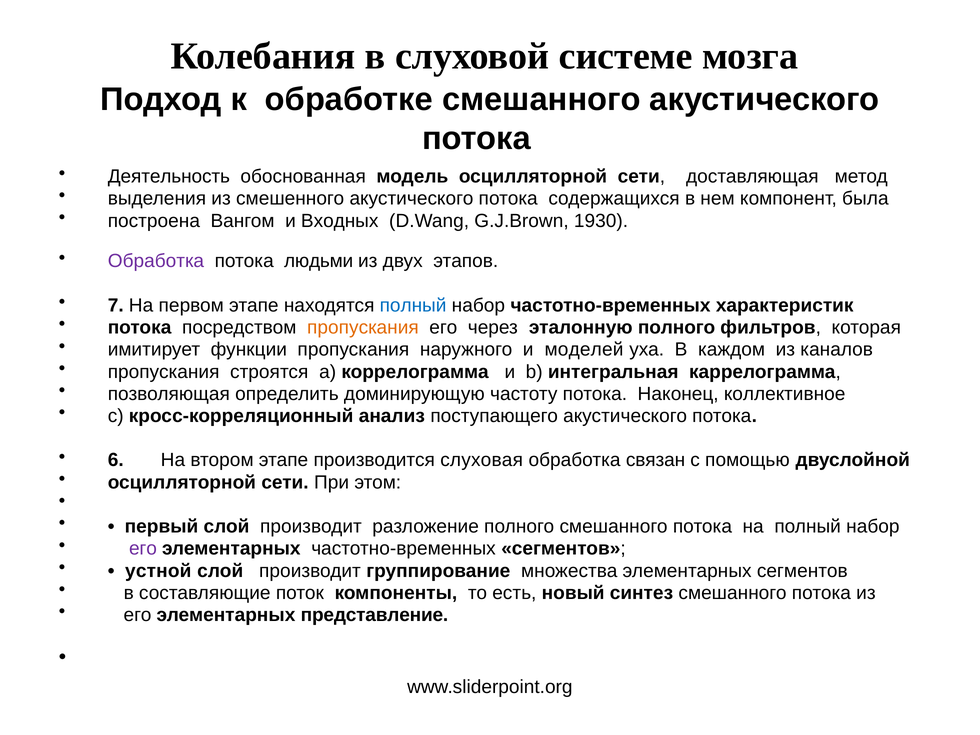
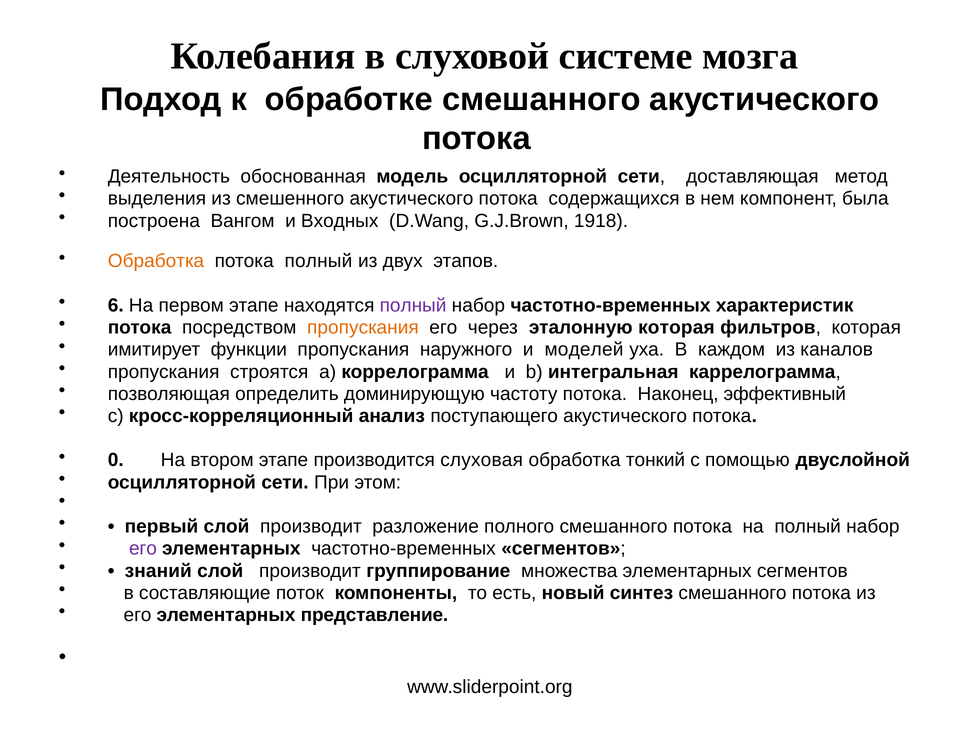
1930: 1930 -> 1918 (601, 221)
Обработка colour: purple -> orange (156, 261)
потока людьми: людьми -> полный (318, 261)
7: 7 -> 6 (116, 305)
полный colour: blue -> purple (413, 305)
эталонную полного: полного -> которая (676, 328)
коллективное: коллективное -> эффективный (785, 394)
6: 6 -> 0 (116, 460)
связан: связан -> тонкий (656, 460)
устной: устной -> знаний (158, 571)
